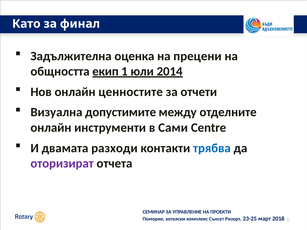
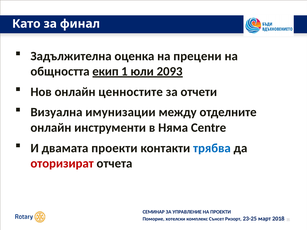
2014: 2014 -> 2093 (170, 71)
допустимите: допустимите -> имунизации (120, 112)
Сами: Сами -> Няма (173, 128)
двамата разходи: разходи -> проекти (114, 148)
оторизират colour: purple -> red (62, 164)
